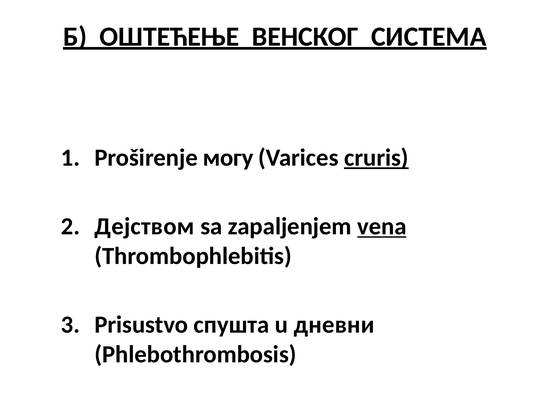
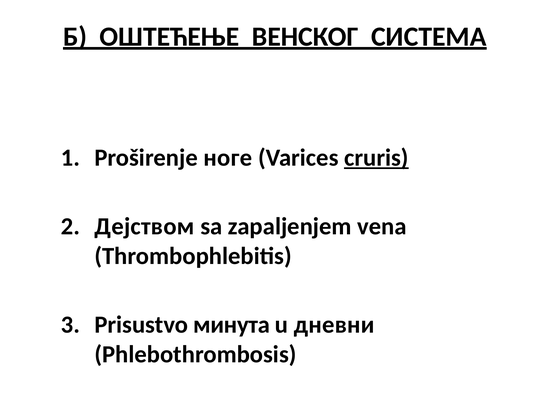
могу: могу -> ноге (228, 158)
vena underline: present -> none (382, 227)
спушта: спушта -> минута (232, 325)
